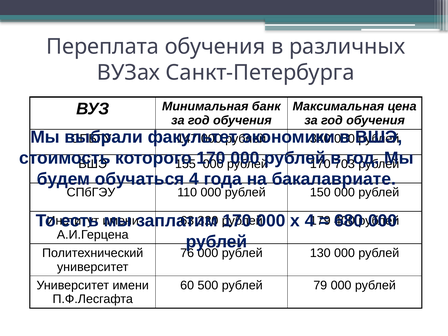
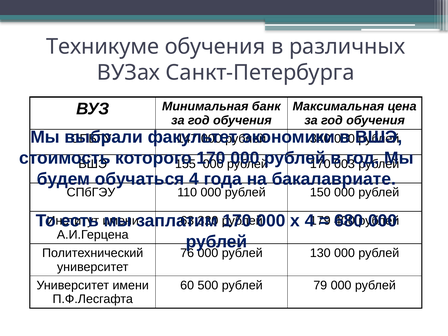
Переплата: Переплата -> Техникуме (103, 47)
703: 703 -> 003 (345, 164)
